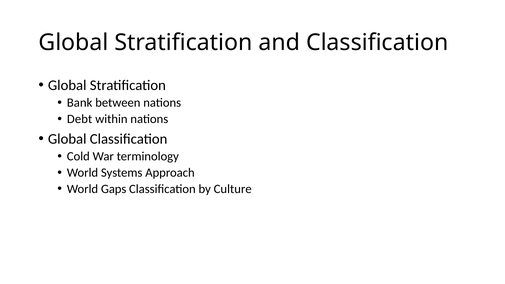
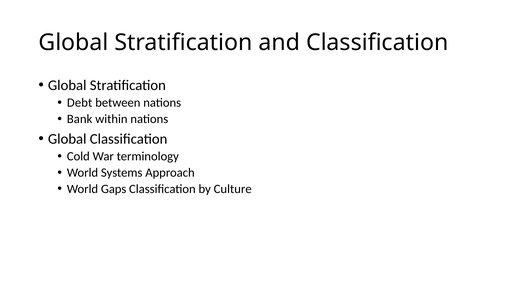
Bank: Bank -> Debt (80, 103)
Debt: Debt -> Bank (80, 119)
